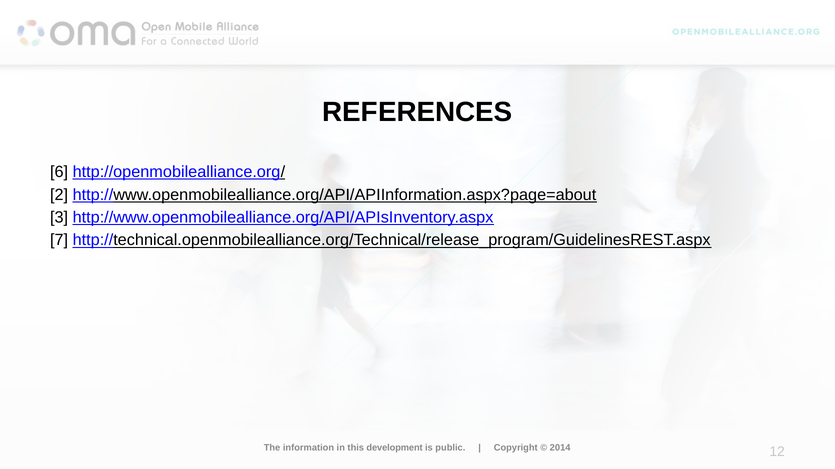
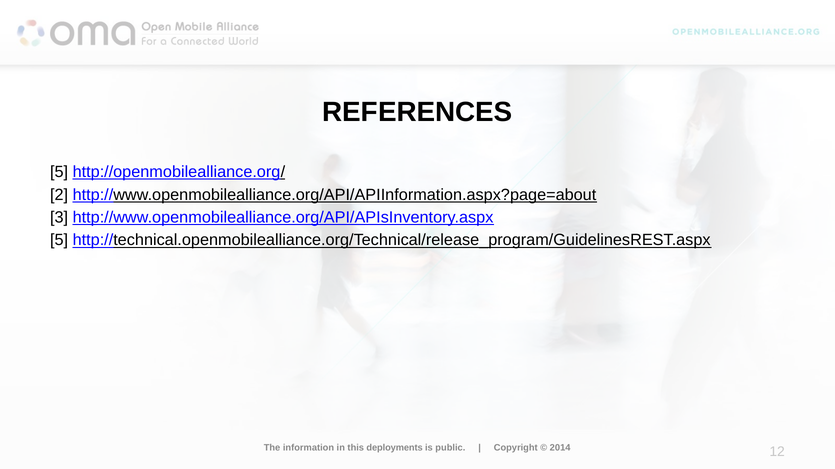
6: 6 -> 5 (59, 172)
7: 7 -> 5 (59, 241)
development: development -> deployments (395, 448)
